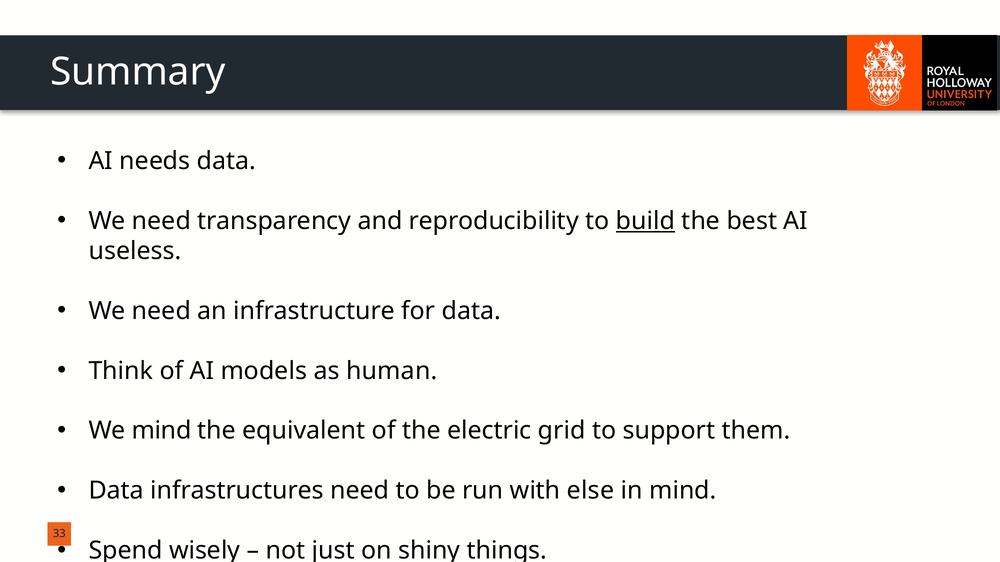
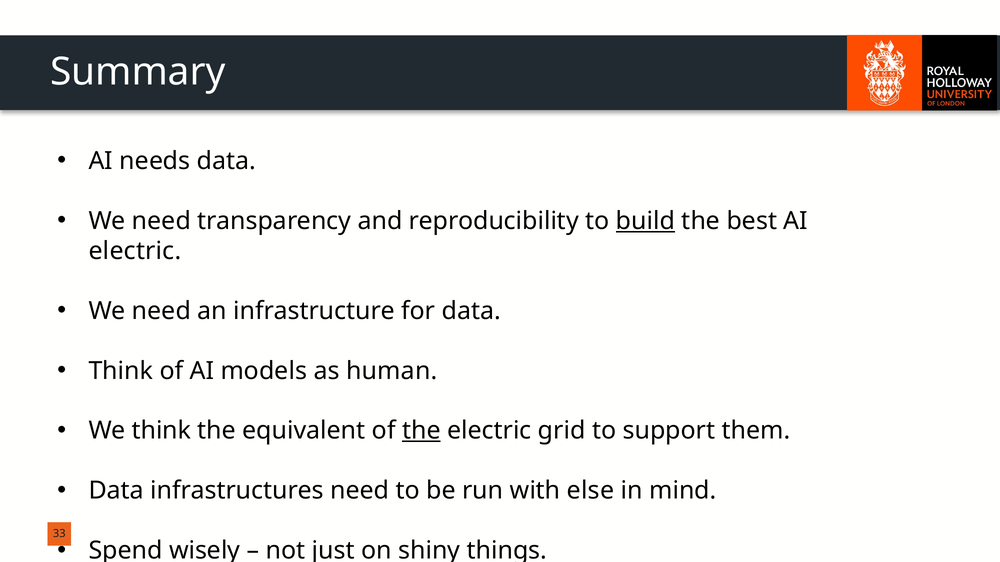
useless: useless -> electric (135, 251)
We mind: mind -> think (161, 431)
the underline: none -> present (421, 431)
